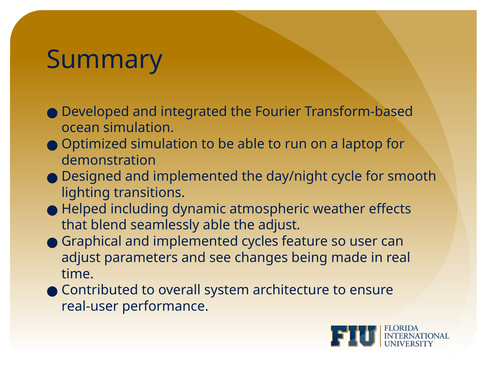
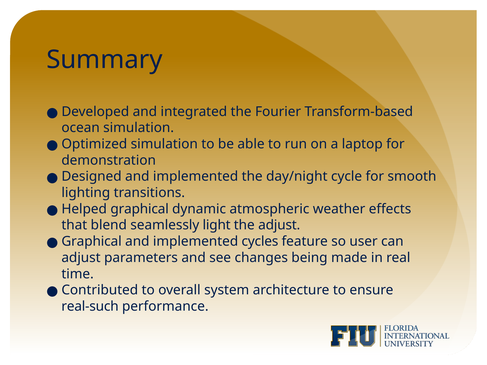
Helped including: including -> graphical (140, 209)
seamlessly able: able -> light (217, 225)
real‑user: real‑user -> real‑such (90, 307)
